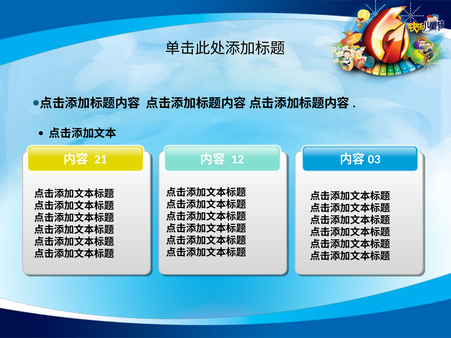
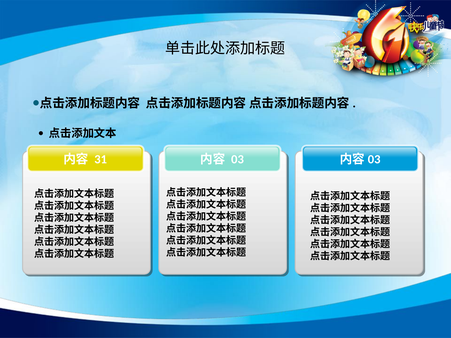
21: 21 -> 31 (101, 159)
12: 12 -> 03 (238, 159)
